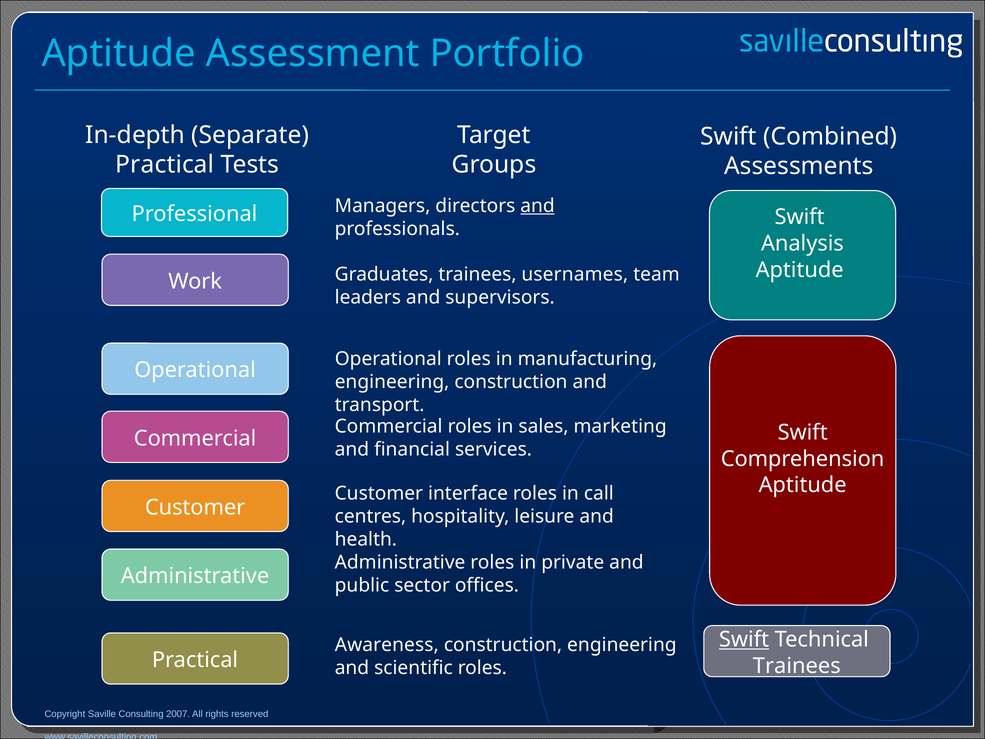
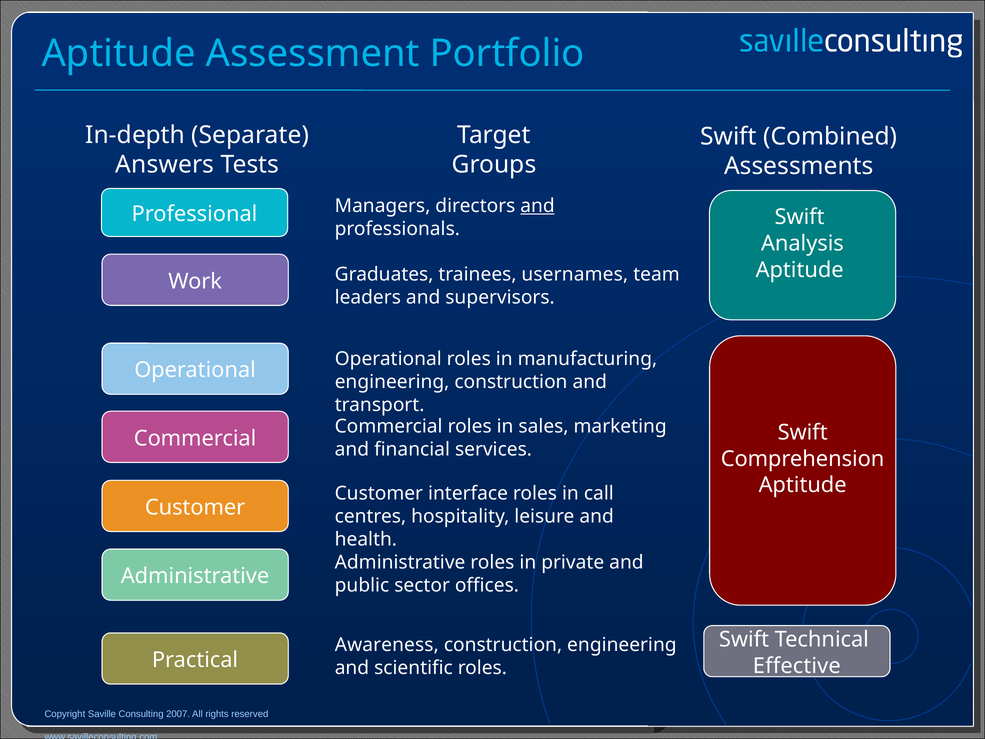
Practical: Practical -> Answers (165, 165)
Swift underline: present -> none (744, 639)
Trainees: Trainees -> Effective (797, 666)
